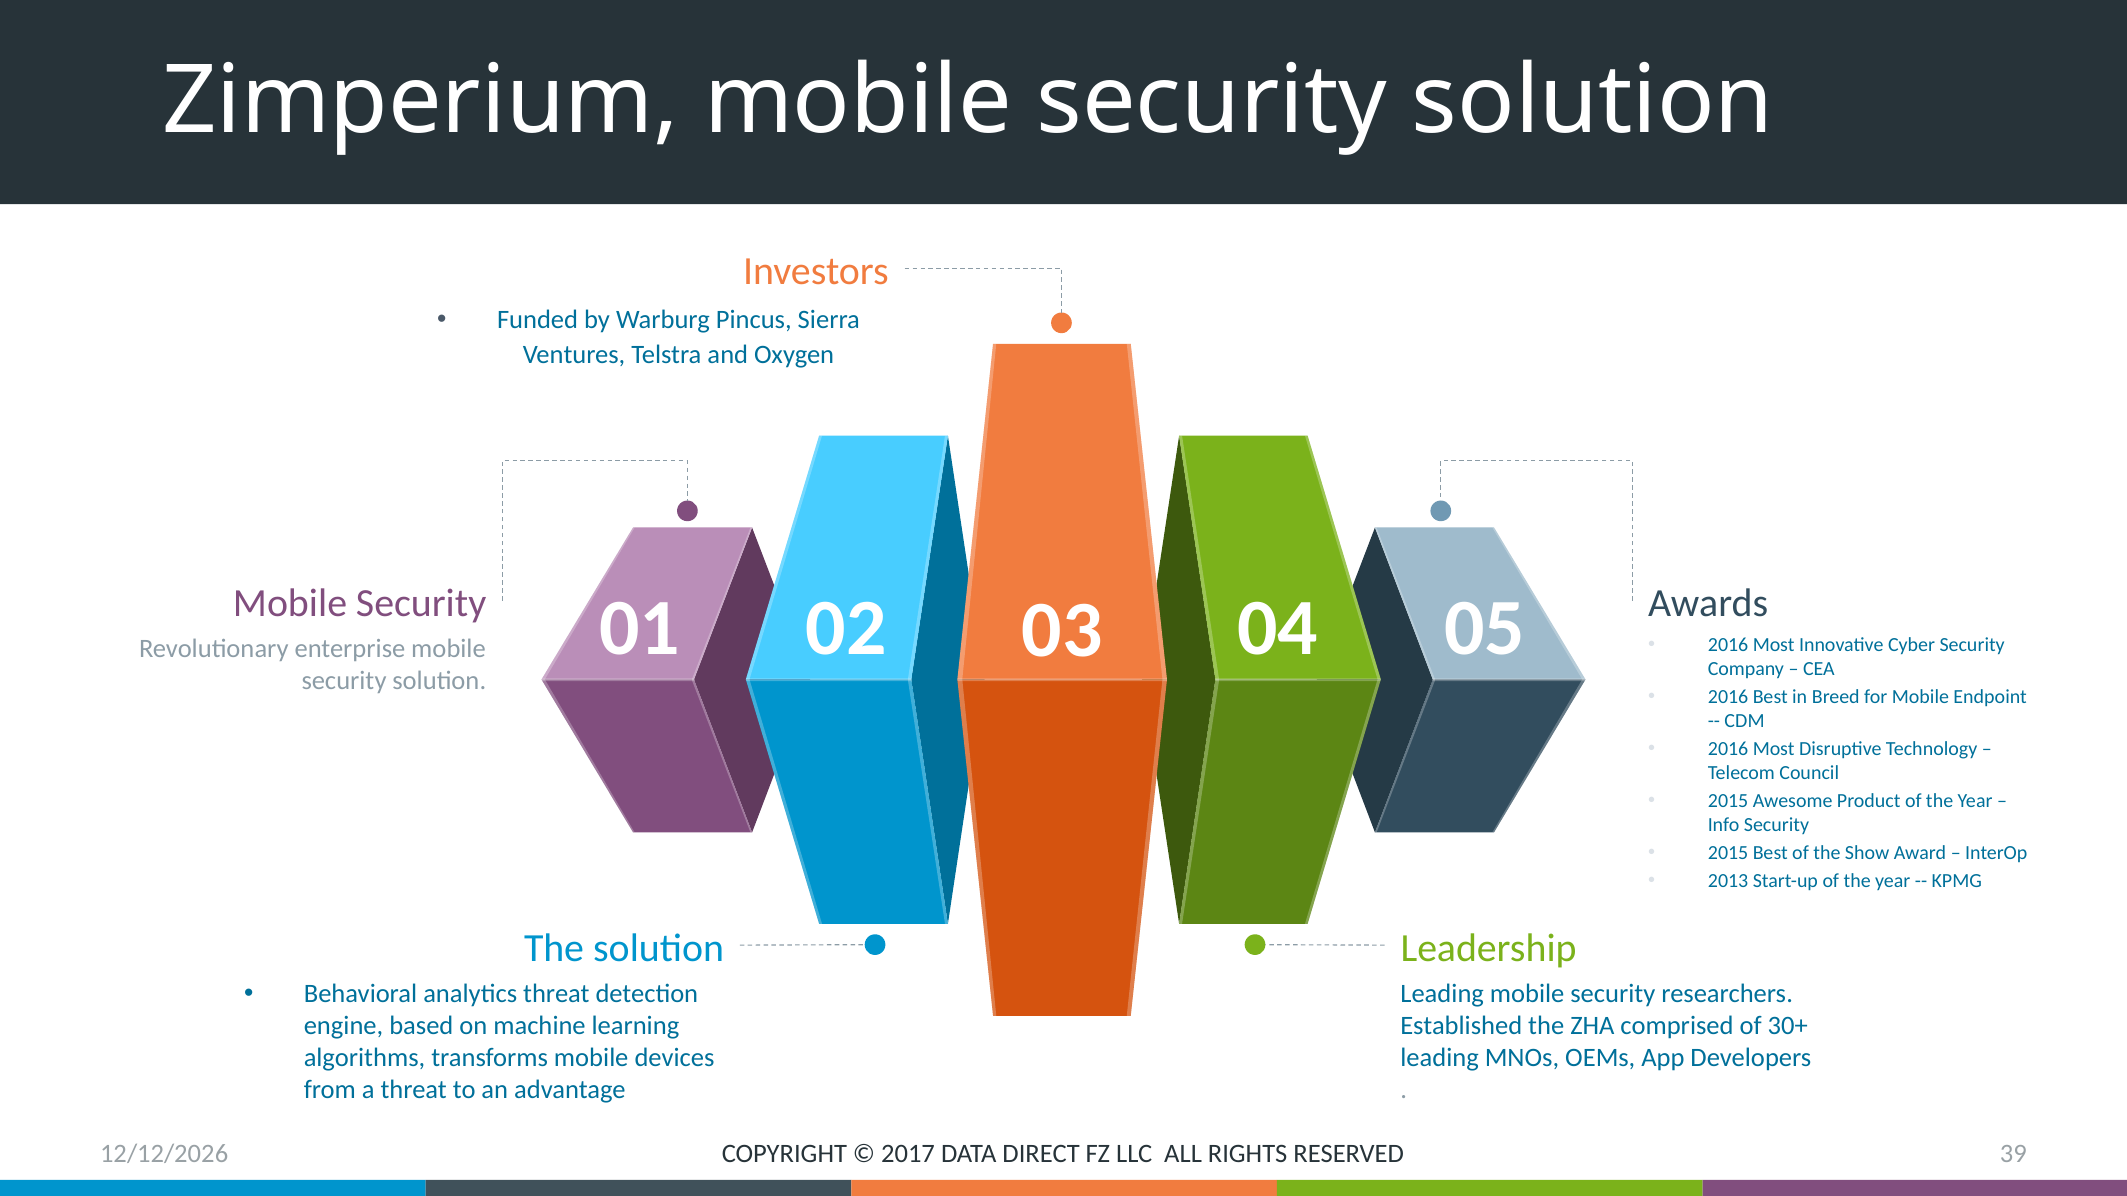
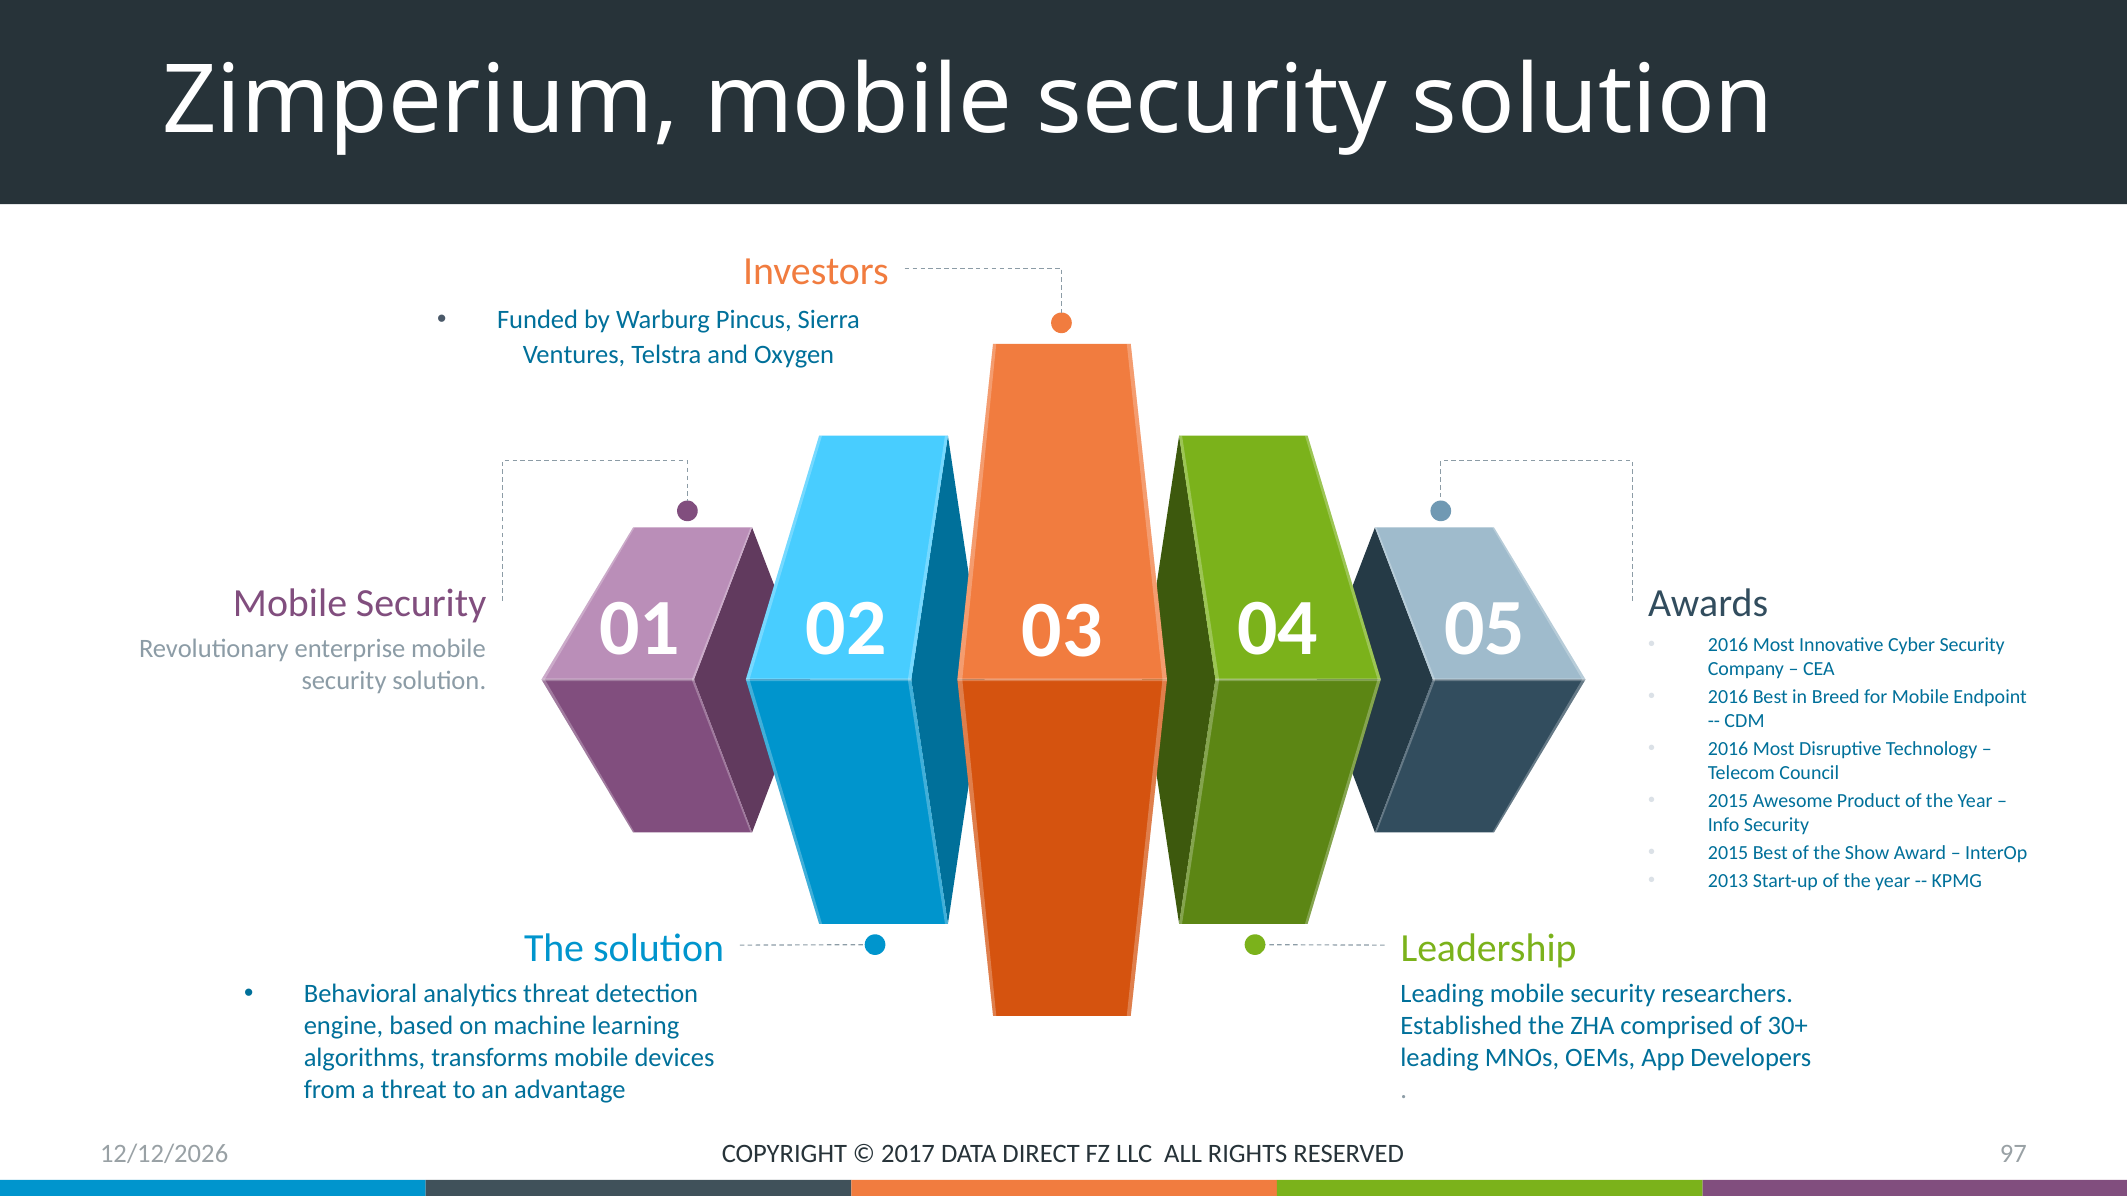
39: 39 -> 97 (2013, 1154)
